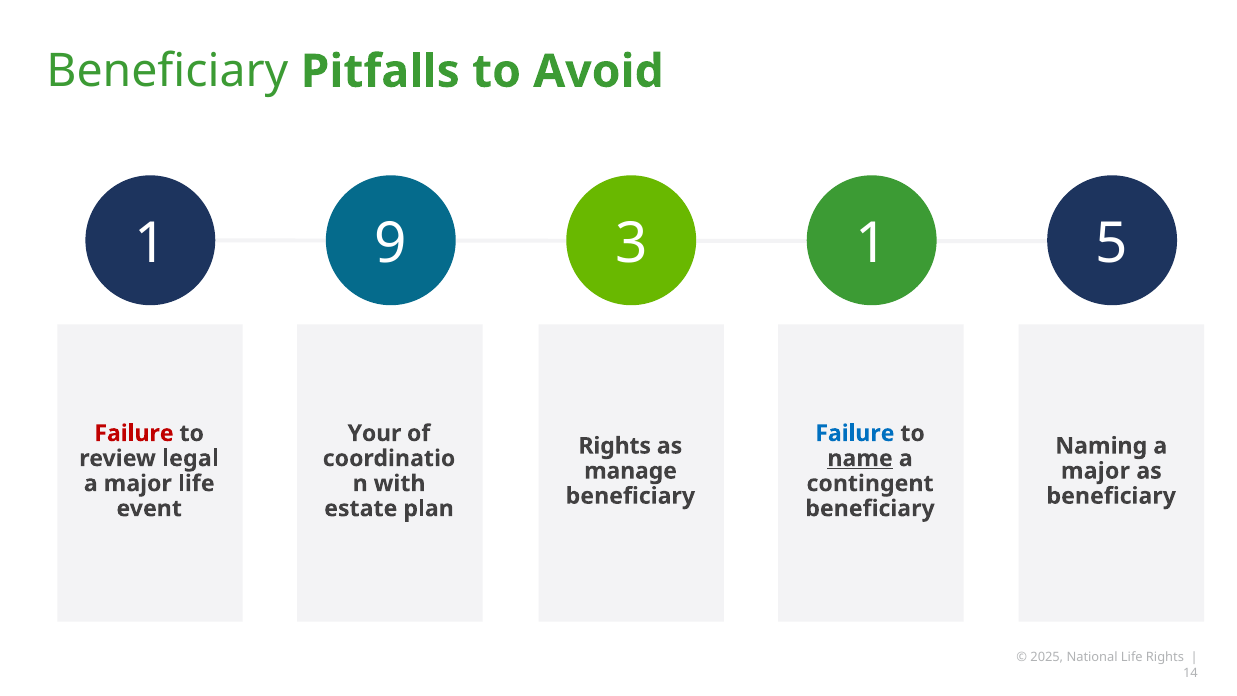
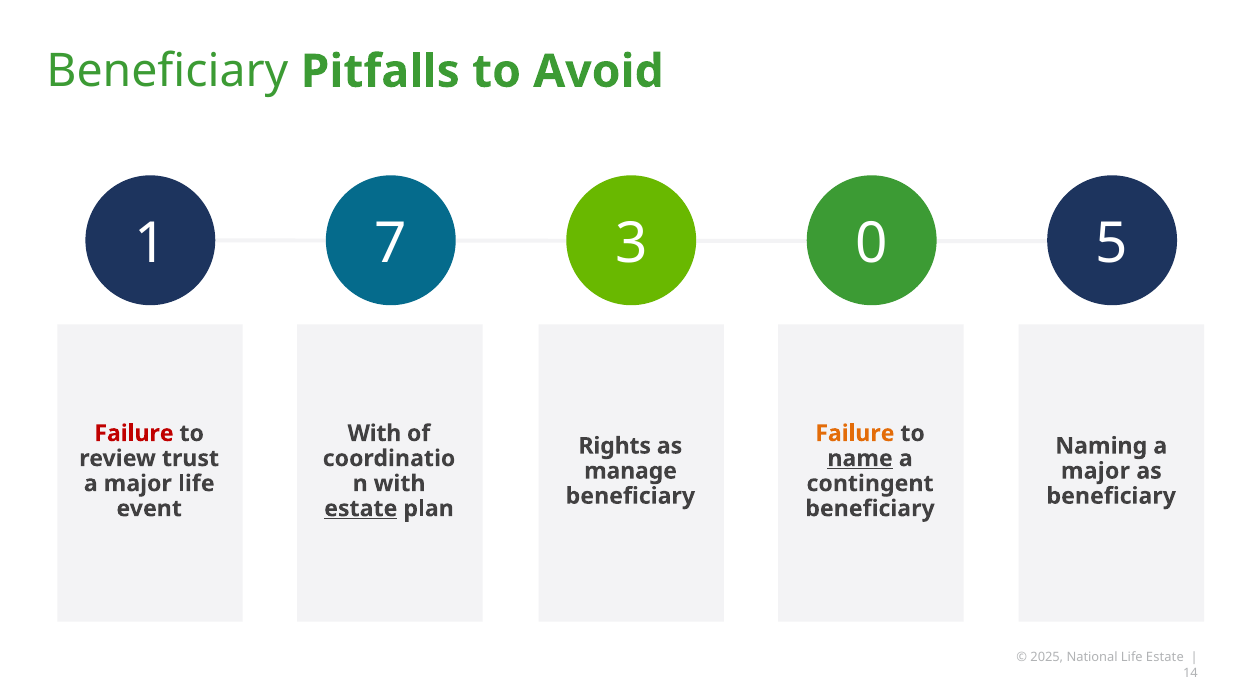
9: 9 -> 7 (391, 244)
3 1: 1 -> 0 (872, 244)
Your: Your -> With (374, 433)
Failure colour: blue -> orange (855, 433)
legal: legal -> trust (190, 458)
estate underline: none -> present (361, 508)
Life Rights: Rights -> Estate (1165, 657)
